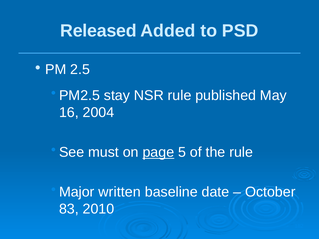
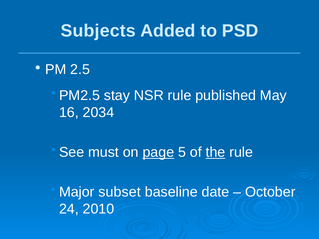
Released: Released -> Subjects (98, 31)
2004: 2004 -> 2034 (98, 113)
the underline: none -> present (216, 152)
written: written -> subset (120, 192)
83: 83 -> 24 (69, 209)
